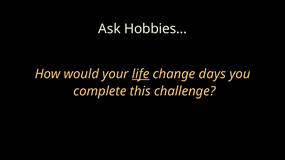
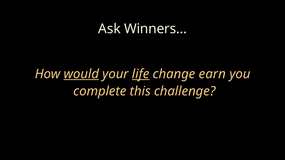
Hobbies…: Hobbies… -> Winners… (155, 29)
would underline: none -> present (81, 74)
days: days -> earn (212, 74)
